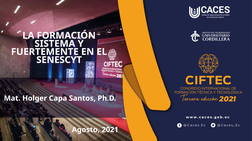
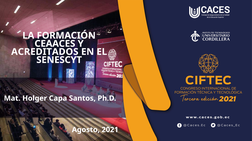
SISTEMA: SISTEMA -> CEAACES (55, 44)
FUERTEMENTE: FUERTEMENTE -> ACREDITADOS (45, 52)
